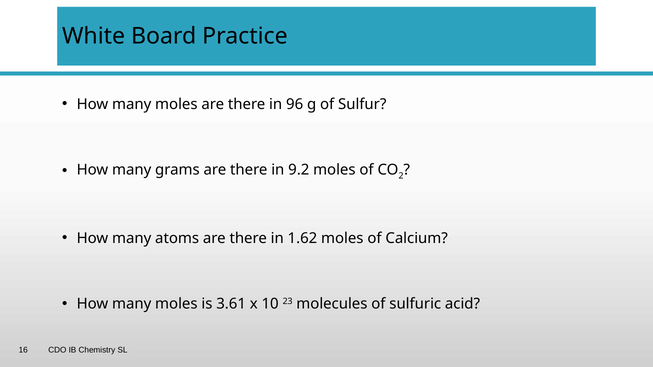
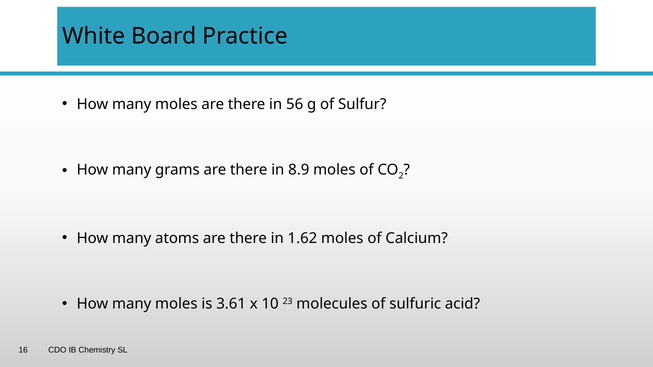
96: 96 -> 56 (295, 104)
9.2: 9.2 -> 8.9 (299, 170)
